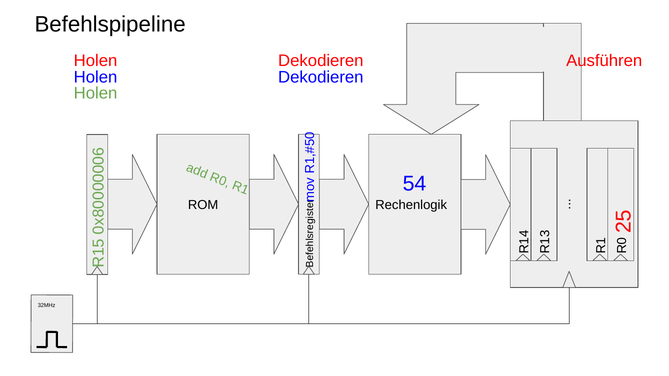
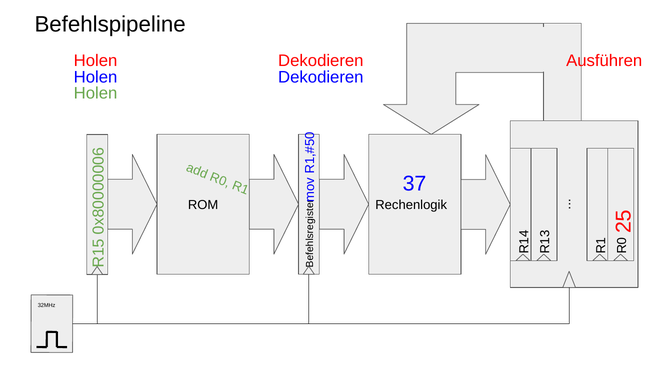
54: 54 -> 37 (414, 184)
